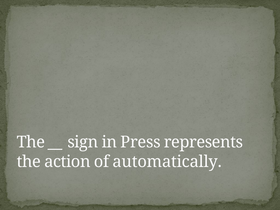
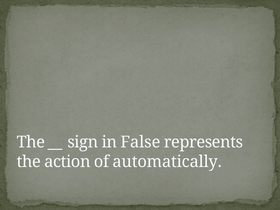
Press: Press -> False (140, 142)
